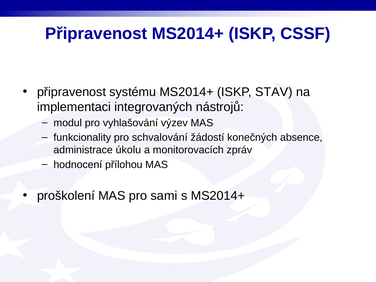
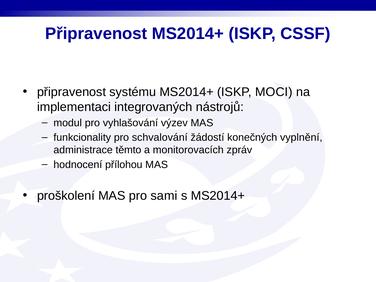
STAV: STAV -> MOCI (274, 92)
absence: absence -> vyplnění (301, 137)
úkolu: úkolu -> těmto (128, 150)
